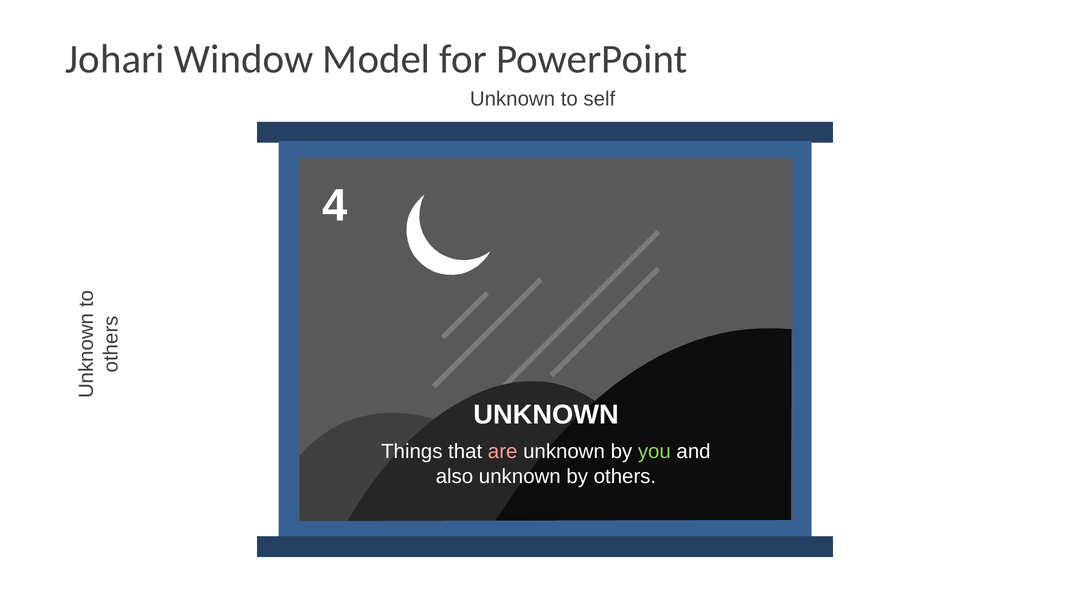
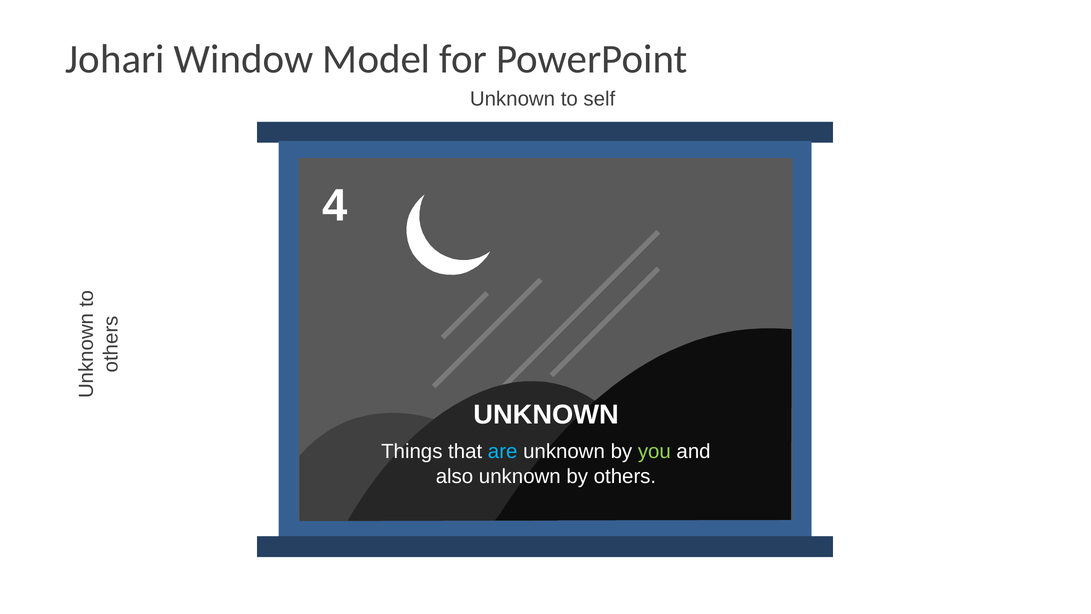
are colour: pink -> light blue (503, 452)
